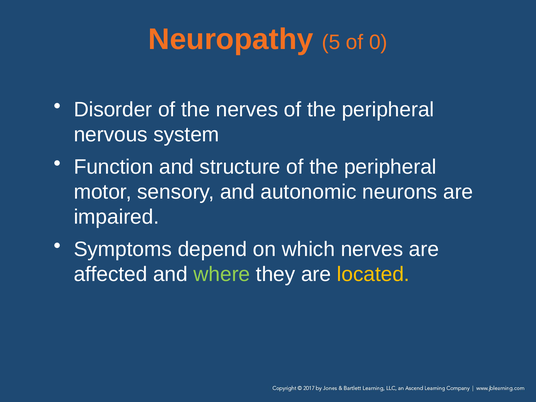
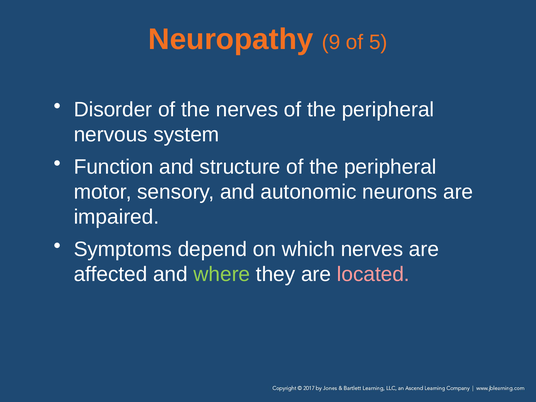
5: 5 -> 9 (331, 42)
0: 0 -> 5 (378, 42)
located colour: yellow -> pink (373, 274)
